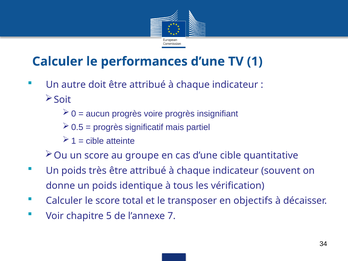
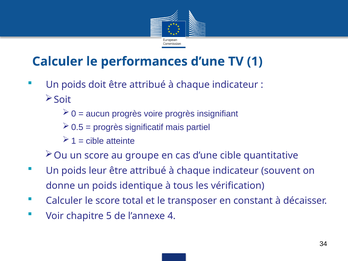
autre: autre -> poids (74, 85)
très: très -> leur (98, 171)
objectifs: objectifs -> constant (253, 201)
7: 7 -> 4 (172, 216)
